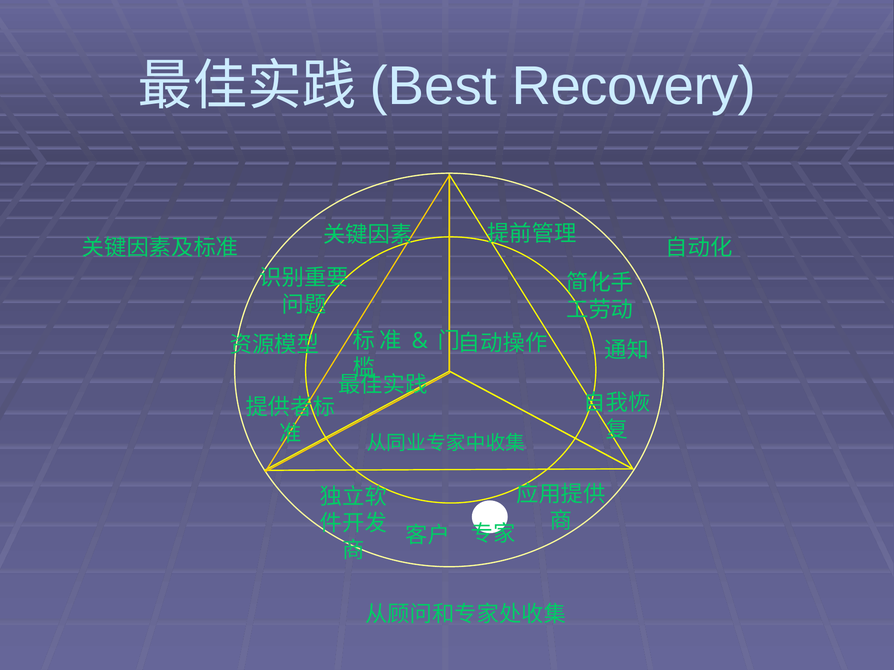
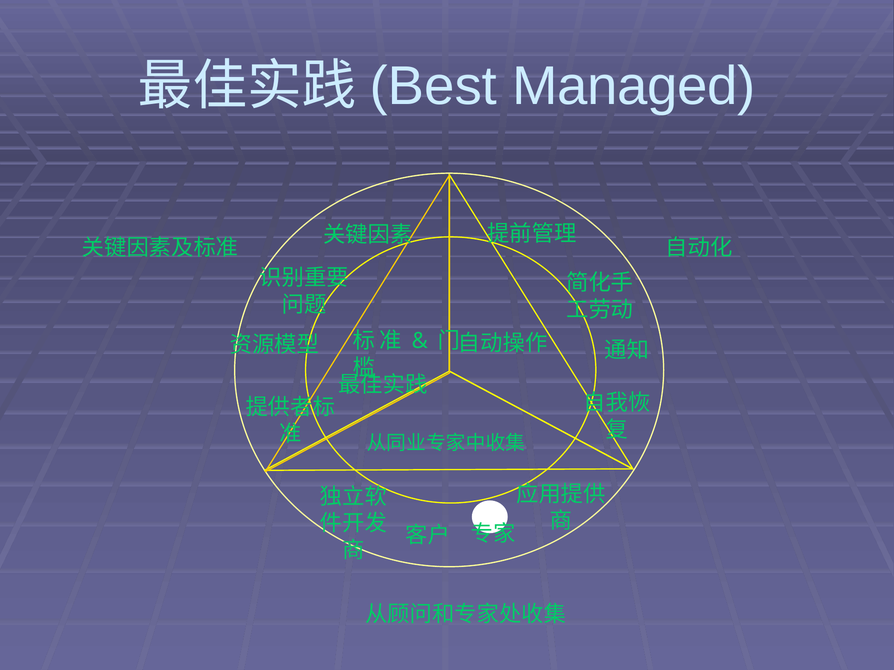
Recovery: Recovery -> Managed (634, 86)
